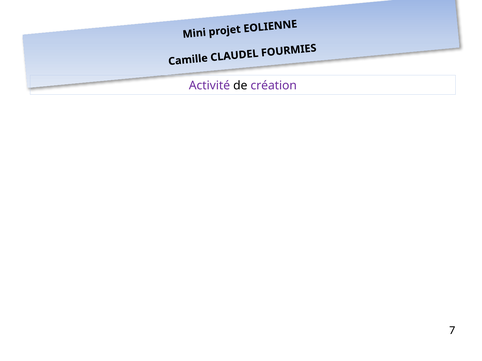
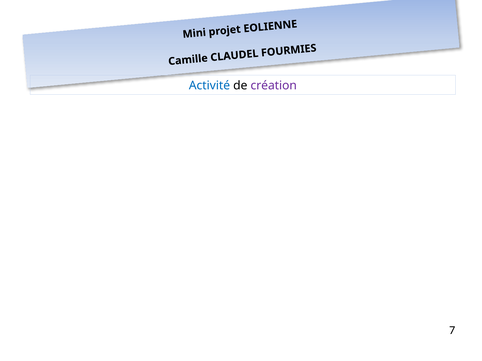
Activité colour: purple -> blue (209, 86)
